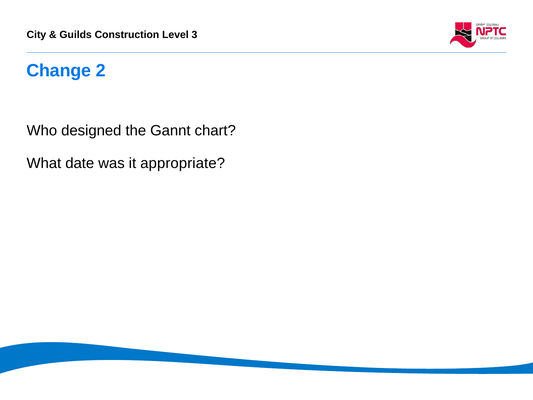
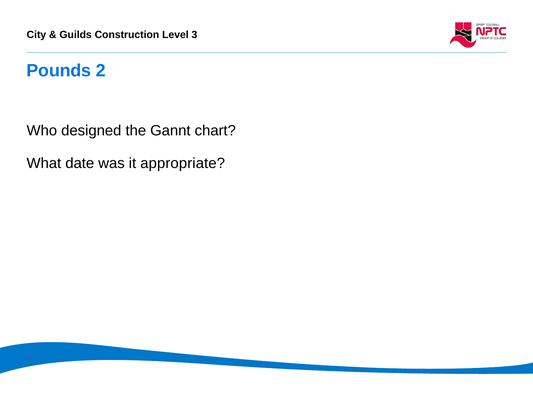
Change: Change -> Pounds (59, 71)
